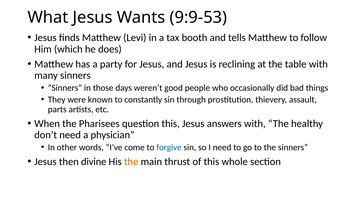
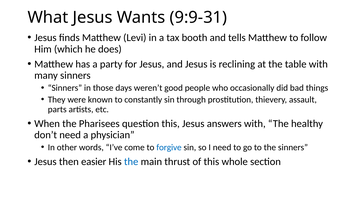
9:9-53: 9:9-53 -> 9:9-31 (198, 17)
divine: divine -> easier (94, 162)
the colour: orange -> blue (131, 162)
